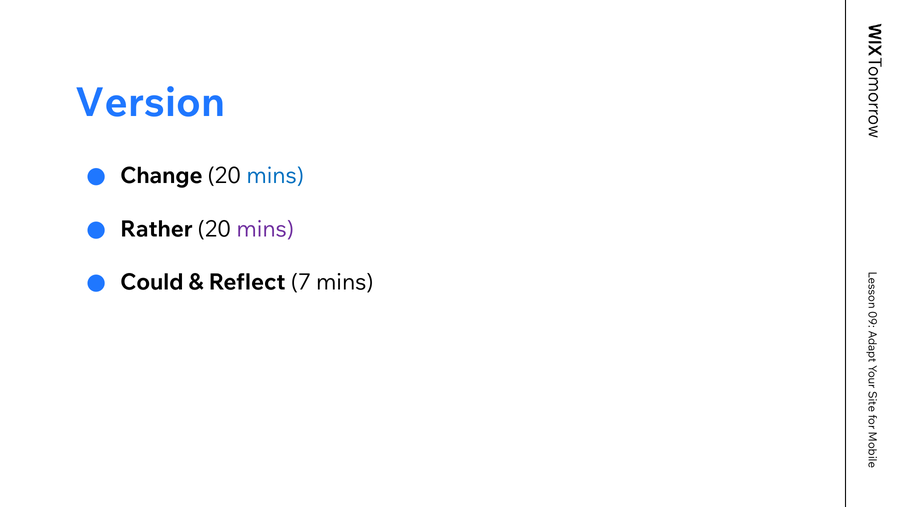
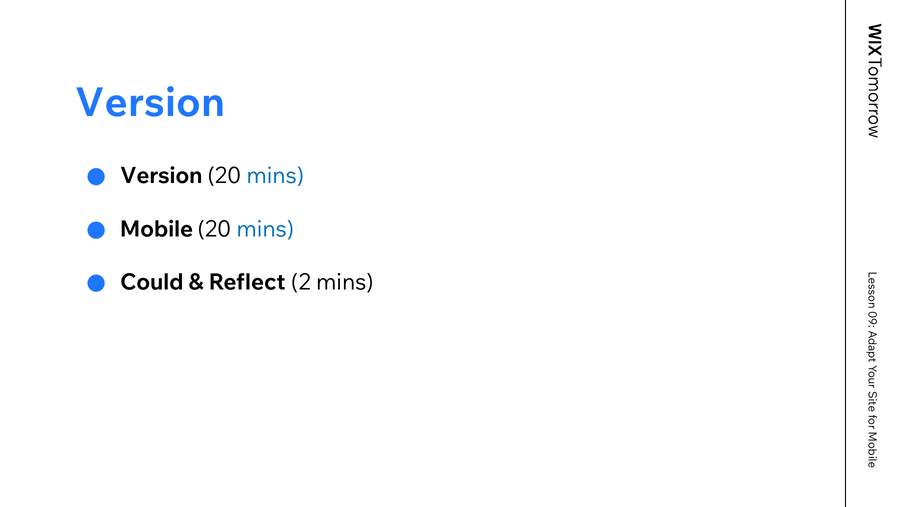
Change: Change -> Version (161, 176)
Rather: Rather -> Mobile (156, 229)
mins colour: purple -> blue (265, 229)
7: 7 -> 2 (301, 282)
